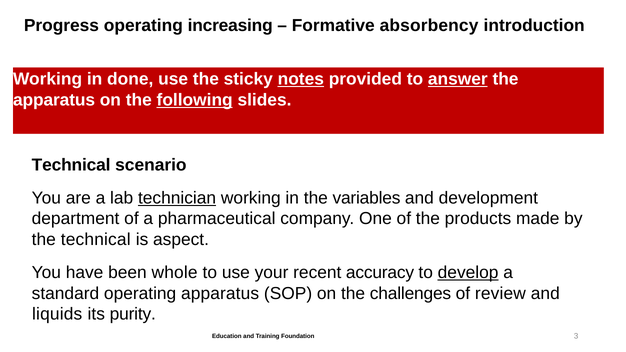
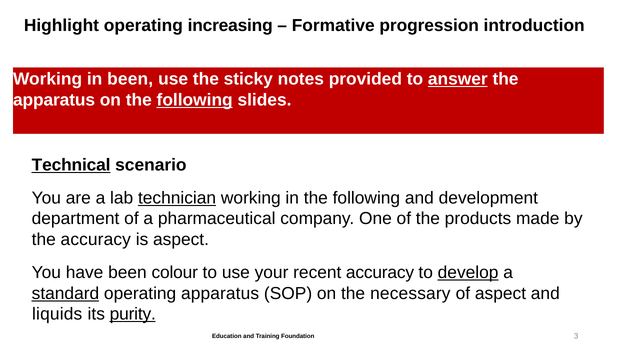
Progress: Progress -> Highlight (61, 25)
absorbency: absorbency -> progression (429, 25)
in done: done -> been (130, 79)
notes underline: present -> none (301, 79)
Technical underline: none -> present (71, 165)
in the variables: variables -> following (366, 198)
the technical: technical -> accuracy (96, 240)
whole: whole -> colour (175, 273)
standard underline: none -> present (65, 293)
challenges: challenges -> necessary (410, 293)
of review: review -> aspect (501, 293)
purity underline: none -> present (133, 314)
